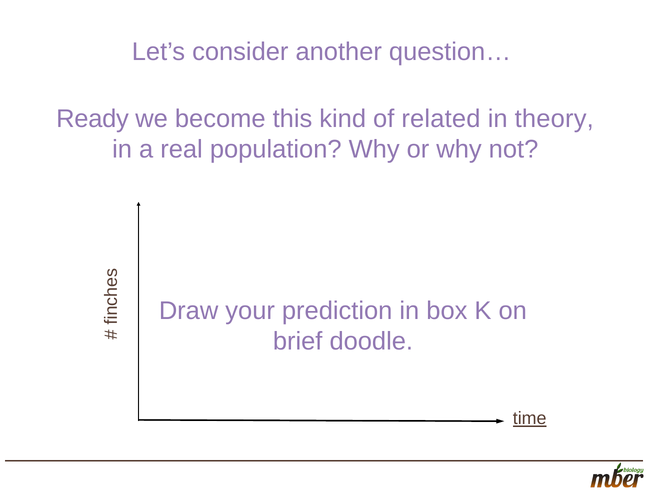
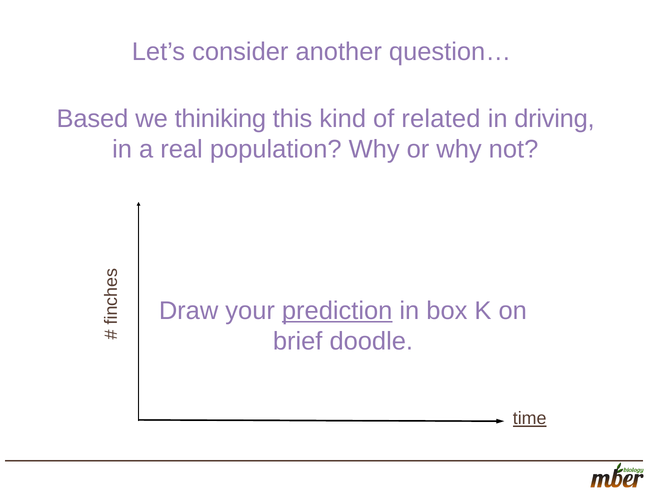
Ready: Ready -> Based (92, 119)
become: become -> thiniking (220, 119)
theory: theory -> driving (554, 119)
prediction underline: none -> present (337, 311)
